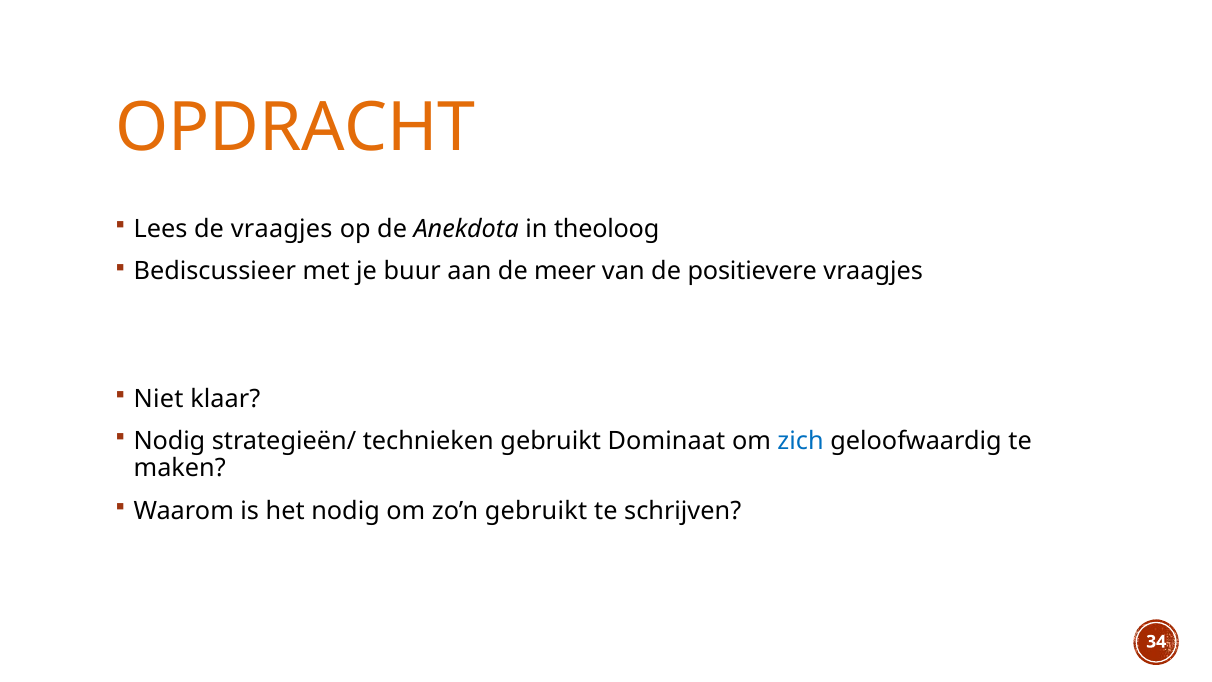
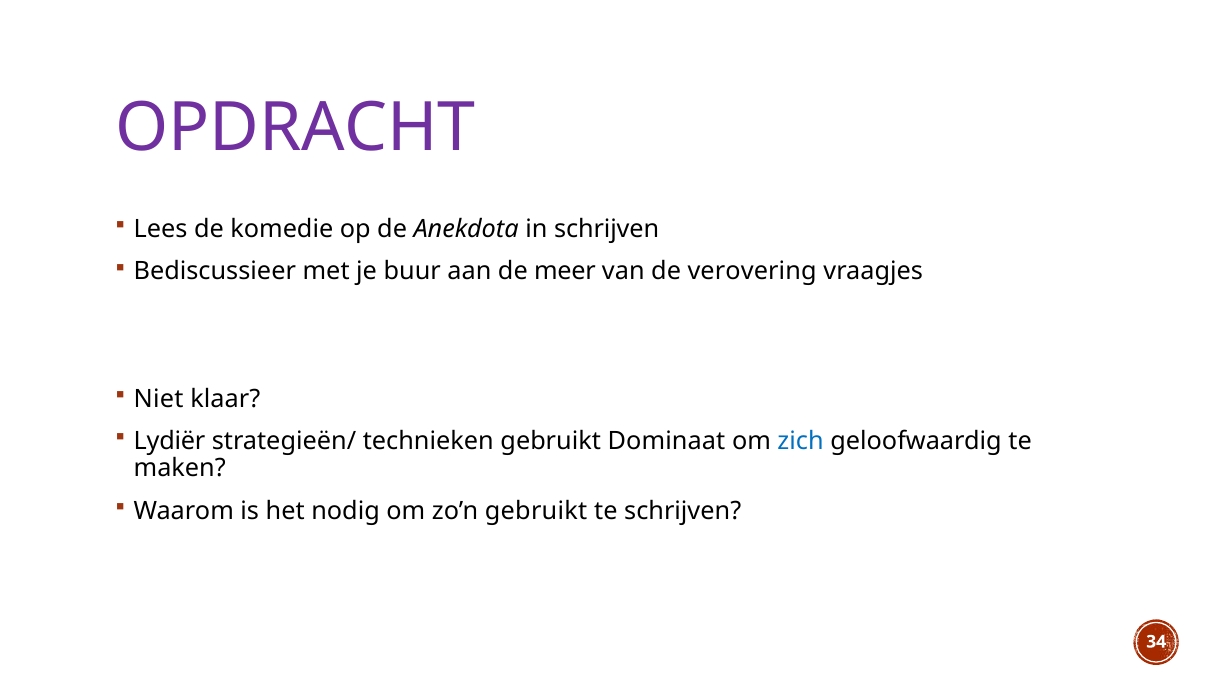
OPDRACHT colour: orange -> purple (296, 128)
de vraagjes: vraagjes -> komedie (282, 229)
in theoloog: theoloog -> schrijven (607, 229)
positievere: positievere -> verovering (752, 271)
Nodig: Nodig -> Lydiër (170, 441)
